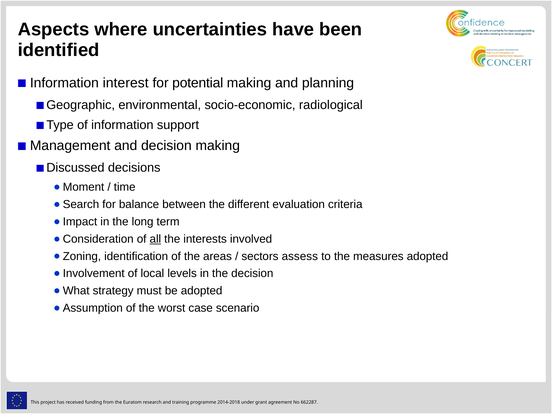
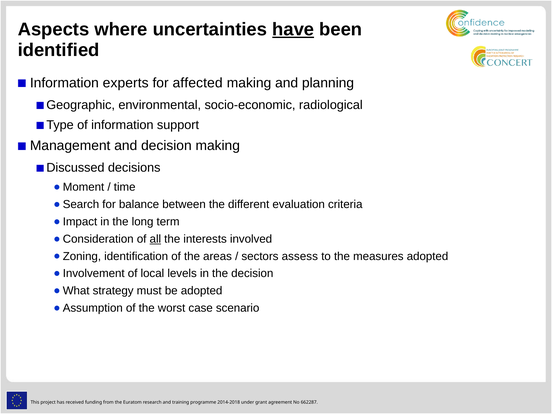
have underline: none -> present (293, 29)
interest: interest -> experts (126, 83)
potential: potential -> affected (198, 83)
